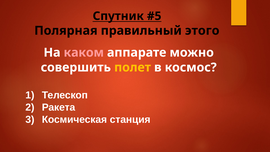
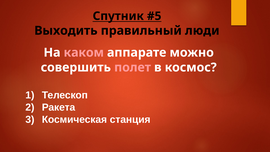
Полярная: Полярная -> Выходить (66, 31)
этого: этого -> люди (202, 31)
полет colour: yellow -> pink (133, 67)
